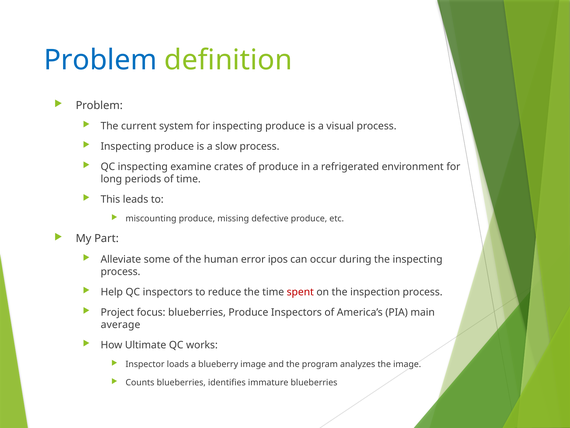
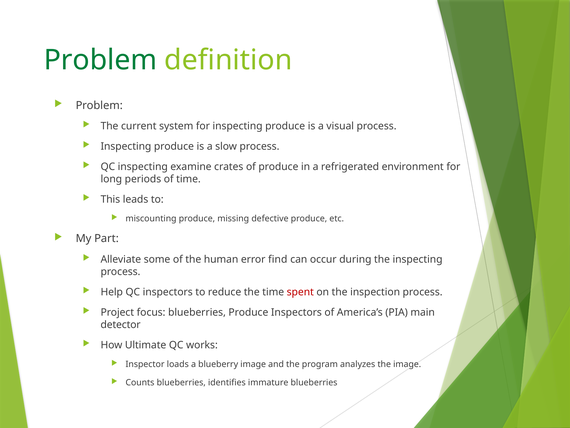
Problem colour: blue -> green (100, 60)
ipos: ipos -> find (278, 259)
average: average -> detector (121, 324)
